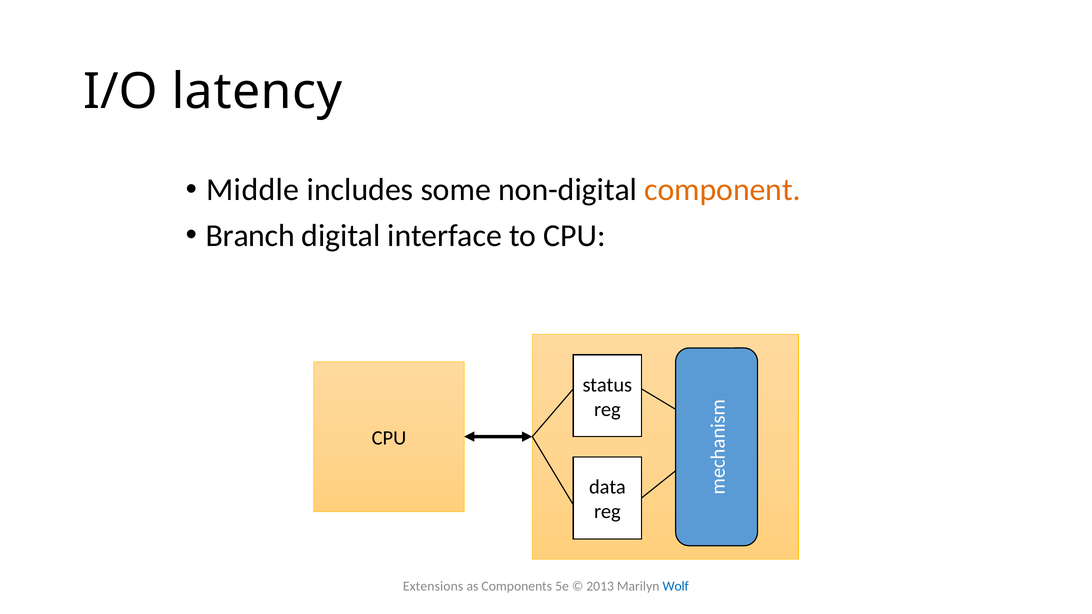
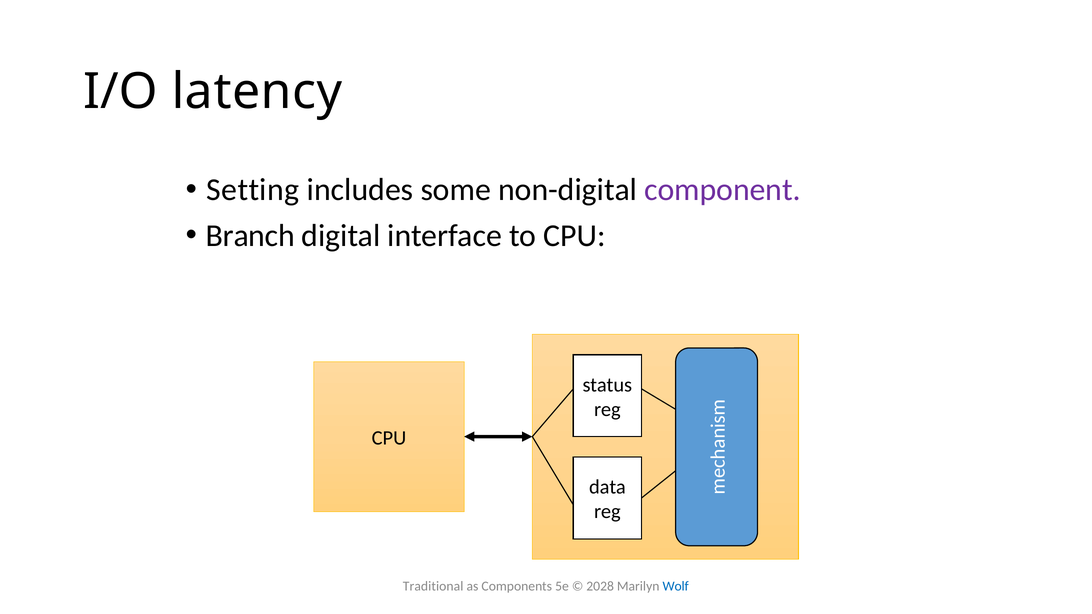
Middle: Middle -> Setting (253, 190)
component colour: orange -> purple (722, 190)
Extensions: Extensions -> Traditional (433, 586)
2013: 2013 -> 2028 (600, 586)
